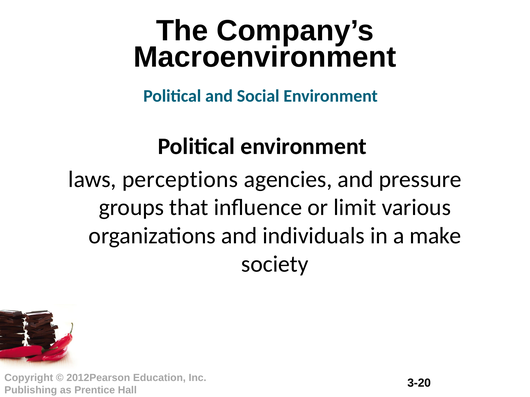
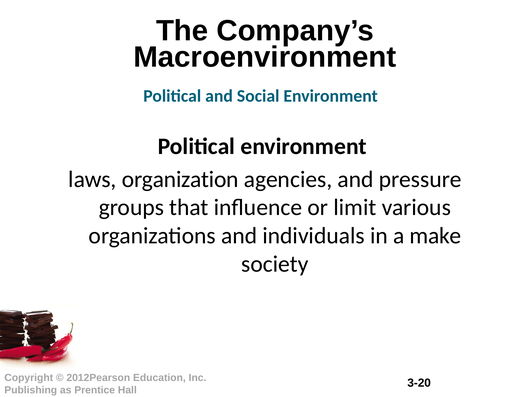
perceptions: perceptions -> organization (180, 179)
